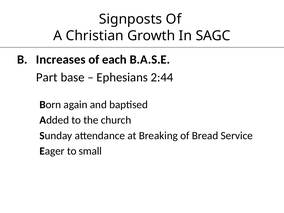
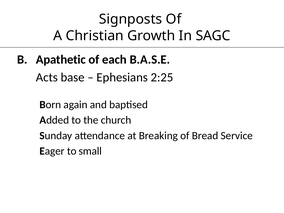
Increases: Increases -> Apathetic (61, 60)
Part: Part -> Acts (47, 77)
2:44: 2:44 -> 2:25 (162, 77)
